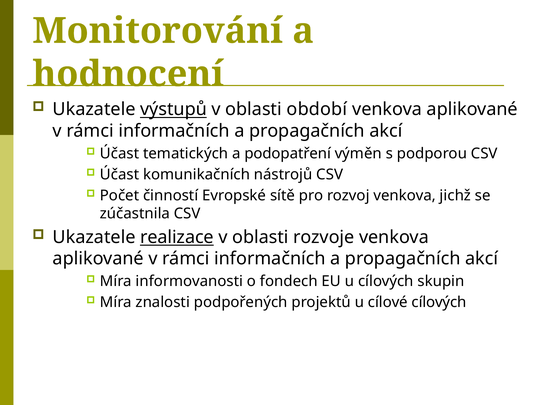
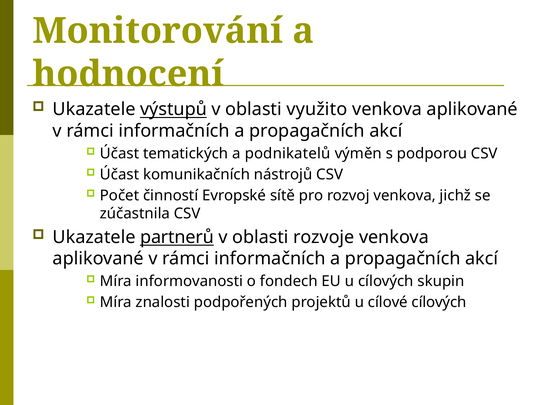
období: období -> využito (317, 109)
podopatření: podopatření -> podnikatelů (288, 153)
realizace: realizace -> partnerů (177, 237)
